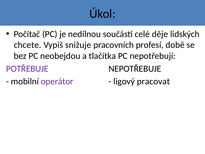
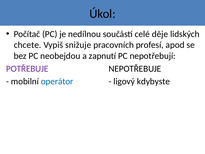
době: době -> apod (175, 45)
tlačítka: tlačítka -> zapnutí (102, 56)
operátor colour: purple -> blue (57, 81)
pracovat: pracovat -> kdybyste (153, 81)
